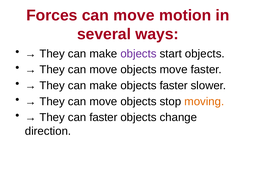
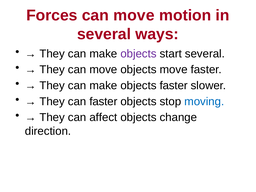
start objects: objects -> several (205, 54)
move: move -> faster (103, 102)
moving colour: orange -> blue (204, 102)
can faster: faster -> affect (103, 117)
